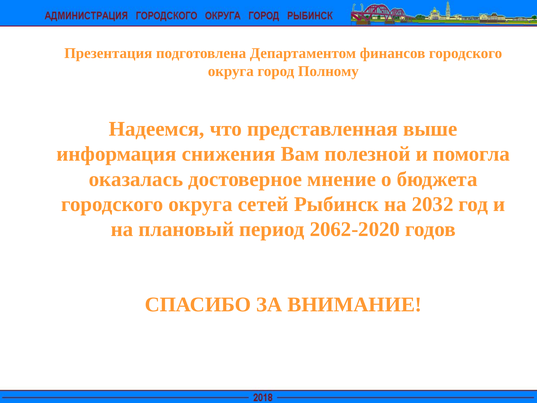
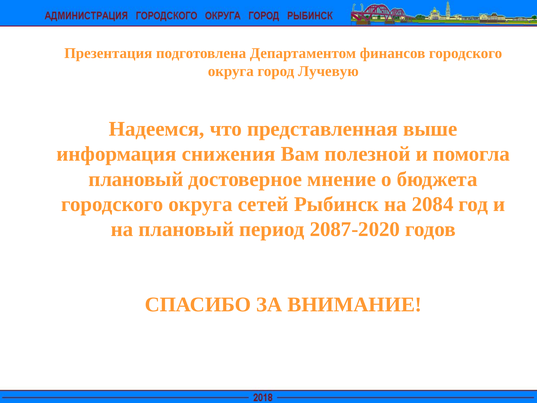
Полному: Полному -> Лучевую (328, 71)
оказалась: оказалась -> плановый (136, 179)
2032: 2032 -> 2084 (433, 204)
2062-2020: 2062-2020 -> 2087-2020 (355, 229)
